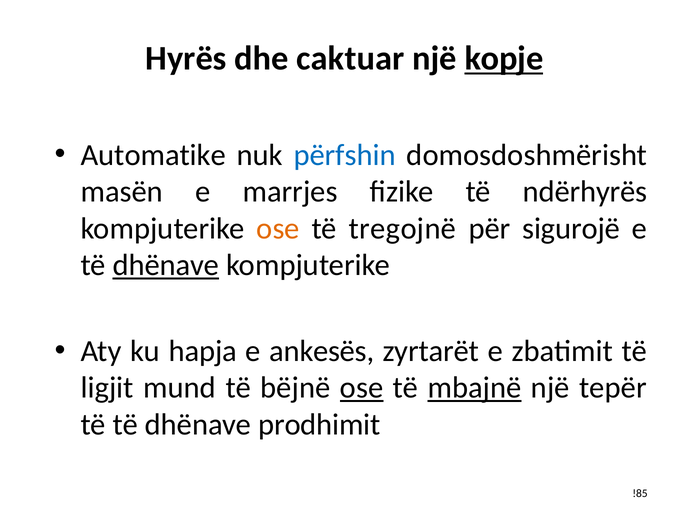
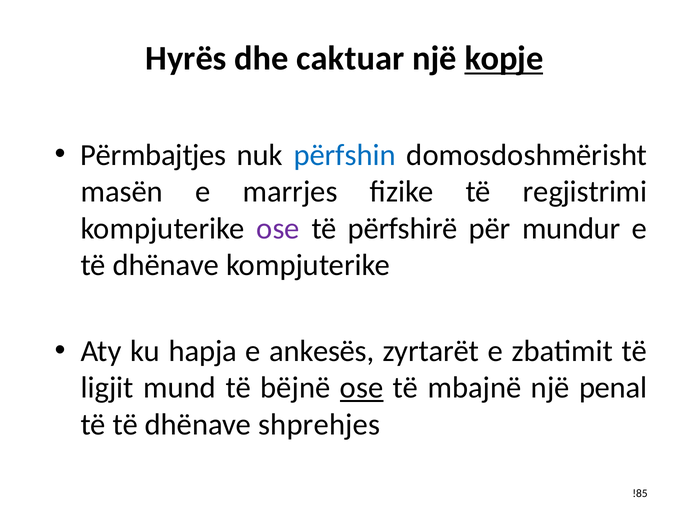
Automatike: Automatike -> Përmbajtjes (153, 155)
ndërhyrës: ndërhyrës -> regjistrimi (585, 192)
ose colour: orange -> purple (278, 228)
tregojnë: tregojnë -> përfshirë (403, 228)
sigurojë: sigurojë -> mundur (571, 228)
dhënave underline: present -> none (166, 265)
mbajnë underline: present -> none (474, 388)
tepër: tepër -> penal (613, 388)
prodhimit: prodhimit -> shprehjes (319, 424)
